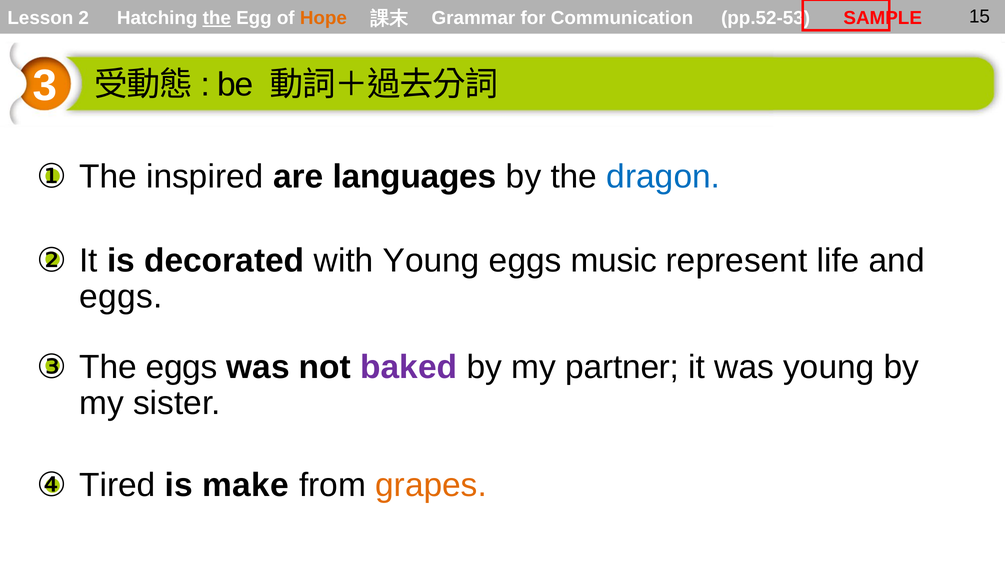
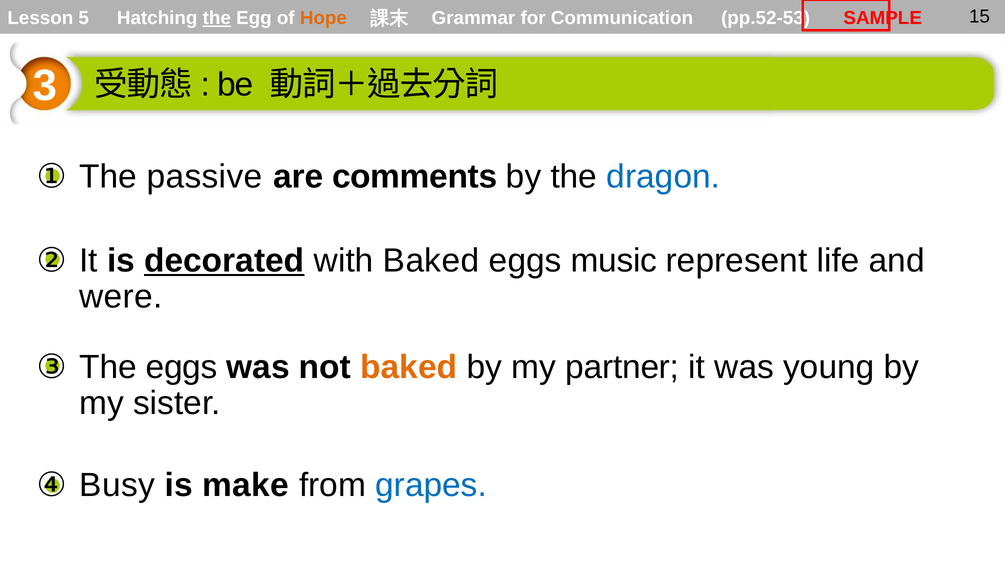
2: 2 -> 5 (84, 18)
inspired: inspired -> passive (205, 177)
languages: languages -> comments (415, 177)
decorated underline: none -> present (224, 261)
with Young: Young -> Baked (431, 261)
eggs: eggs -> were (121, 297)
baked colour: purple -> orange (409, 367)
Tired: Tired -> Busy (117, 485)
grapes colour: orange -> blue (431, 485)
